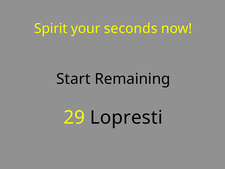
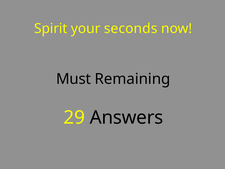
Start: Start -> Must (74, 79)
Lopresti: Lopresti -> Answers (127, 117)
